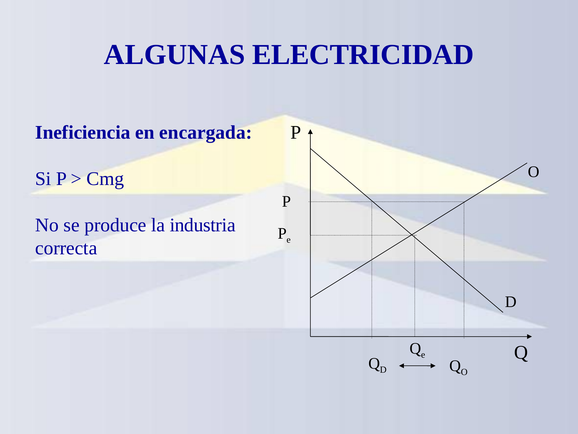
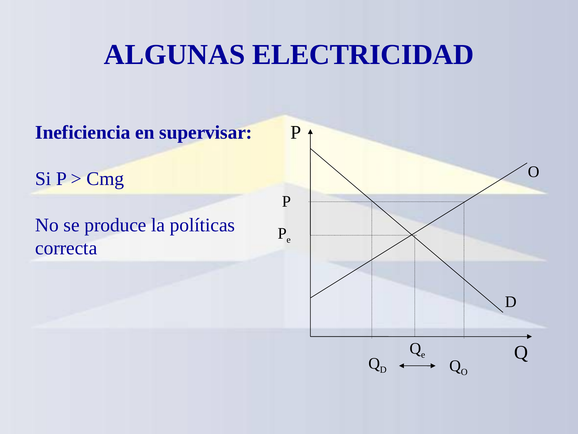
encargada: encargada -> supervisar (206, 132)
industria: industria -> políticas (203, 225)
